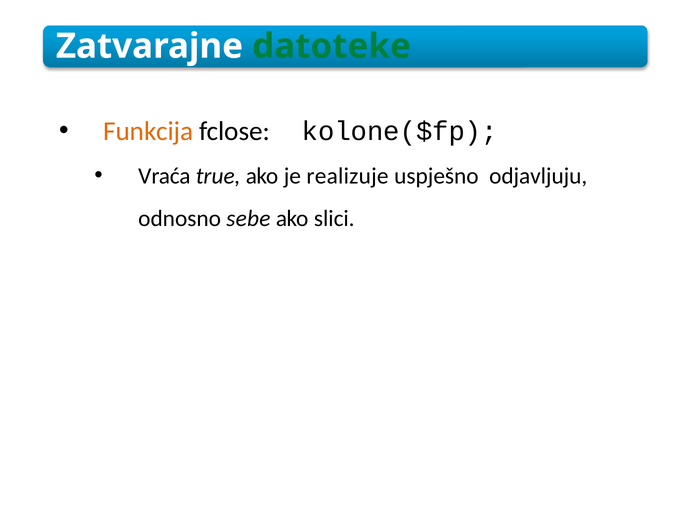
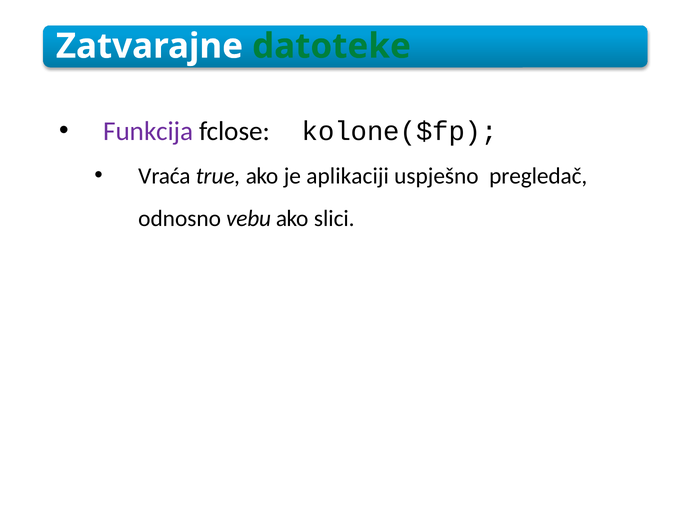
Funkcija colour: orange -> purple (148, 131)
realizuje: realizuje -> aplikaciji (348, 176)
odjavljuju: odjavljuju -> pregledač (538, 176)
sebe: sebe -> vebu (249, 219)
